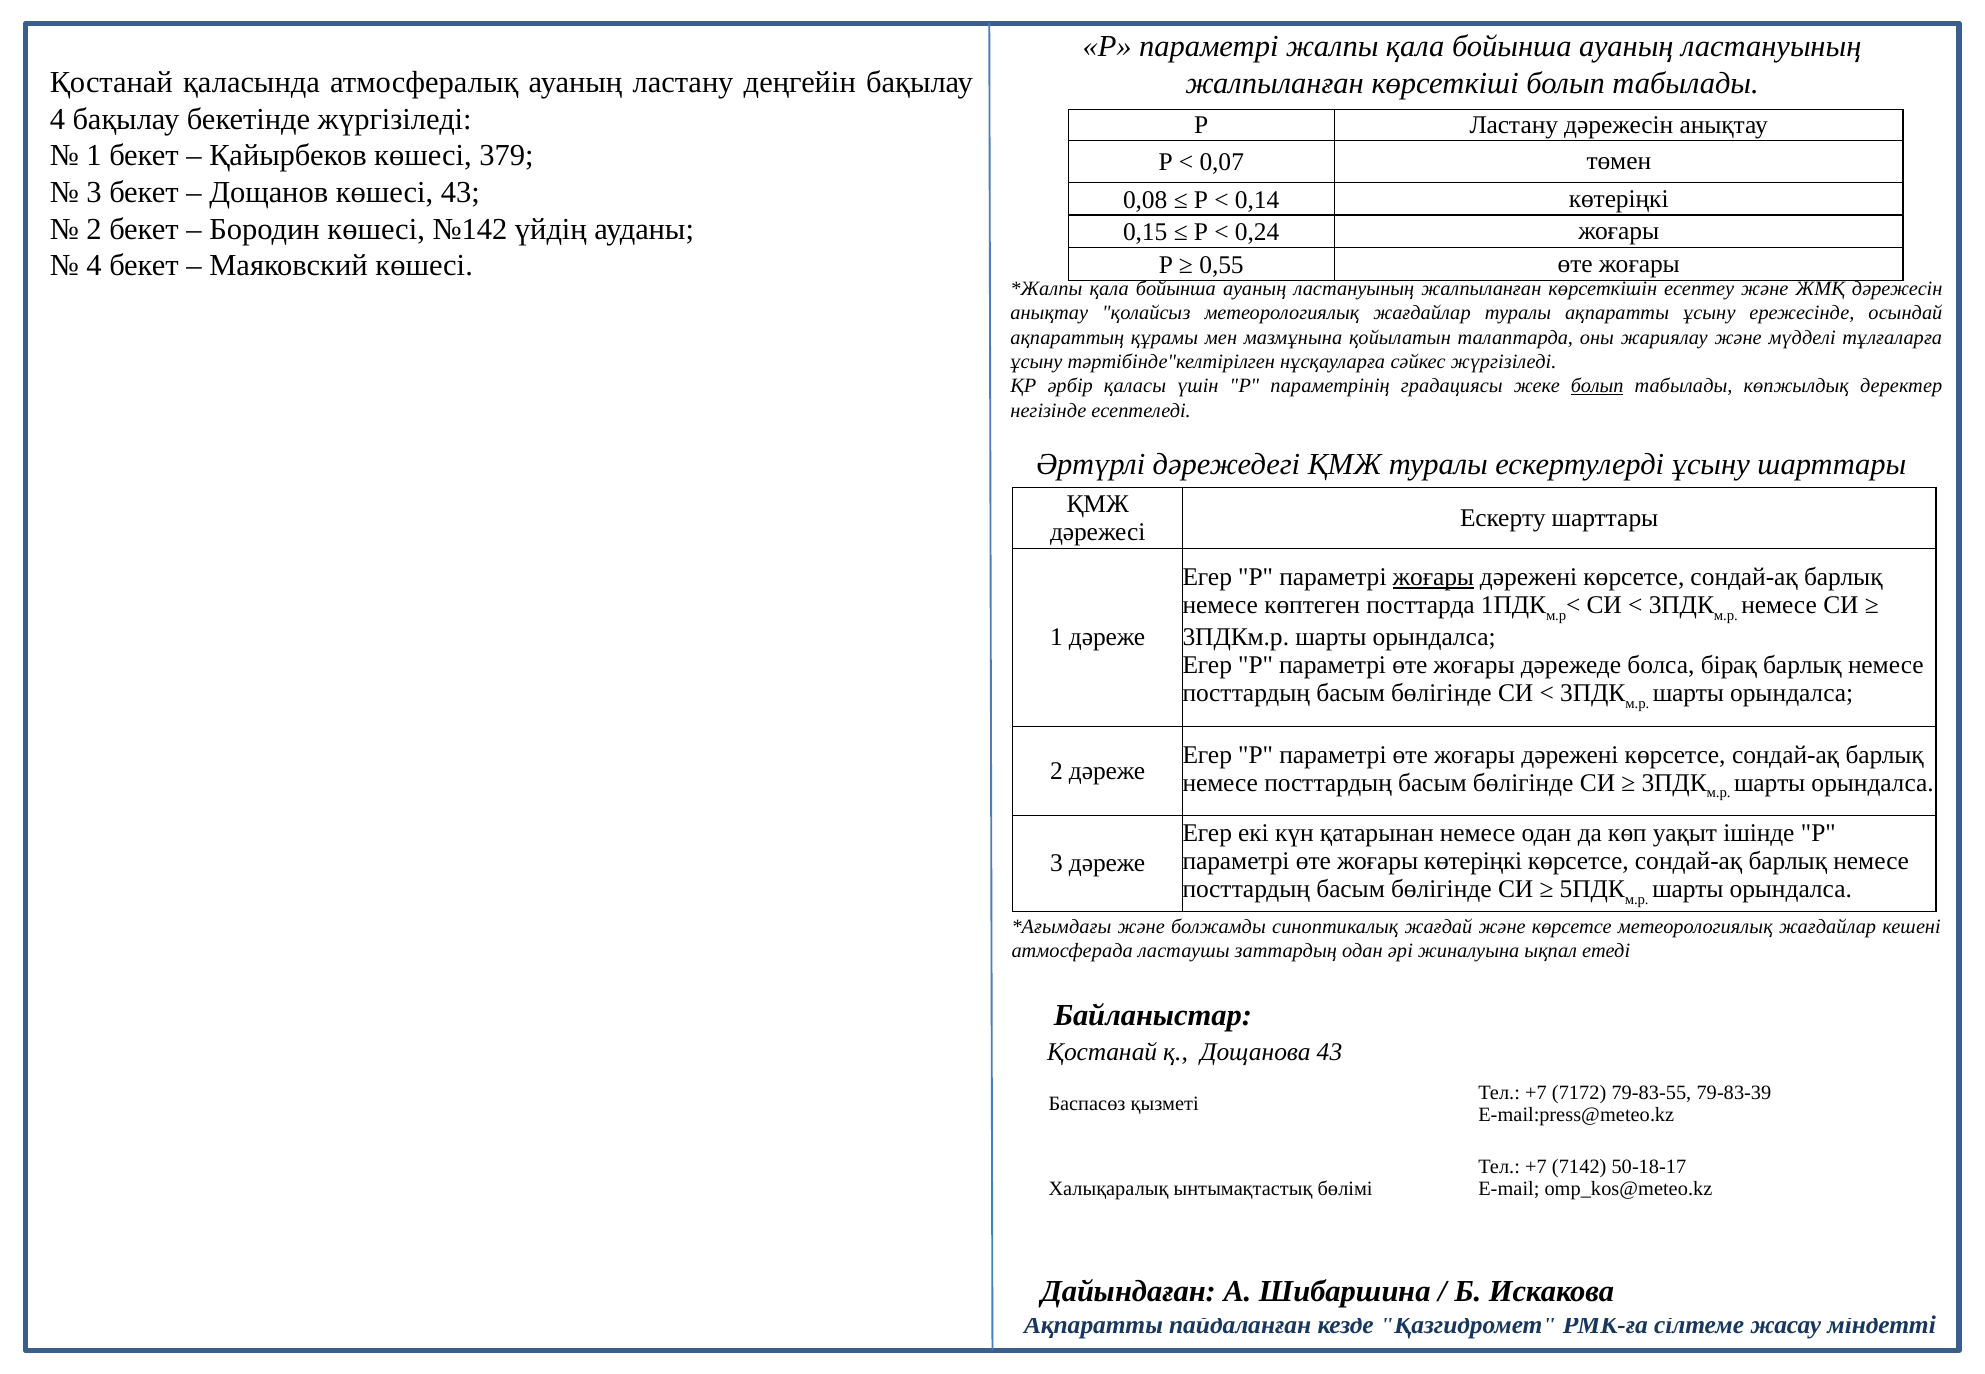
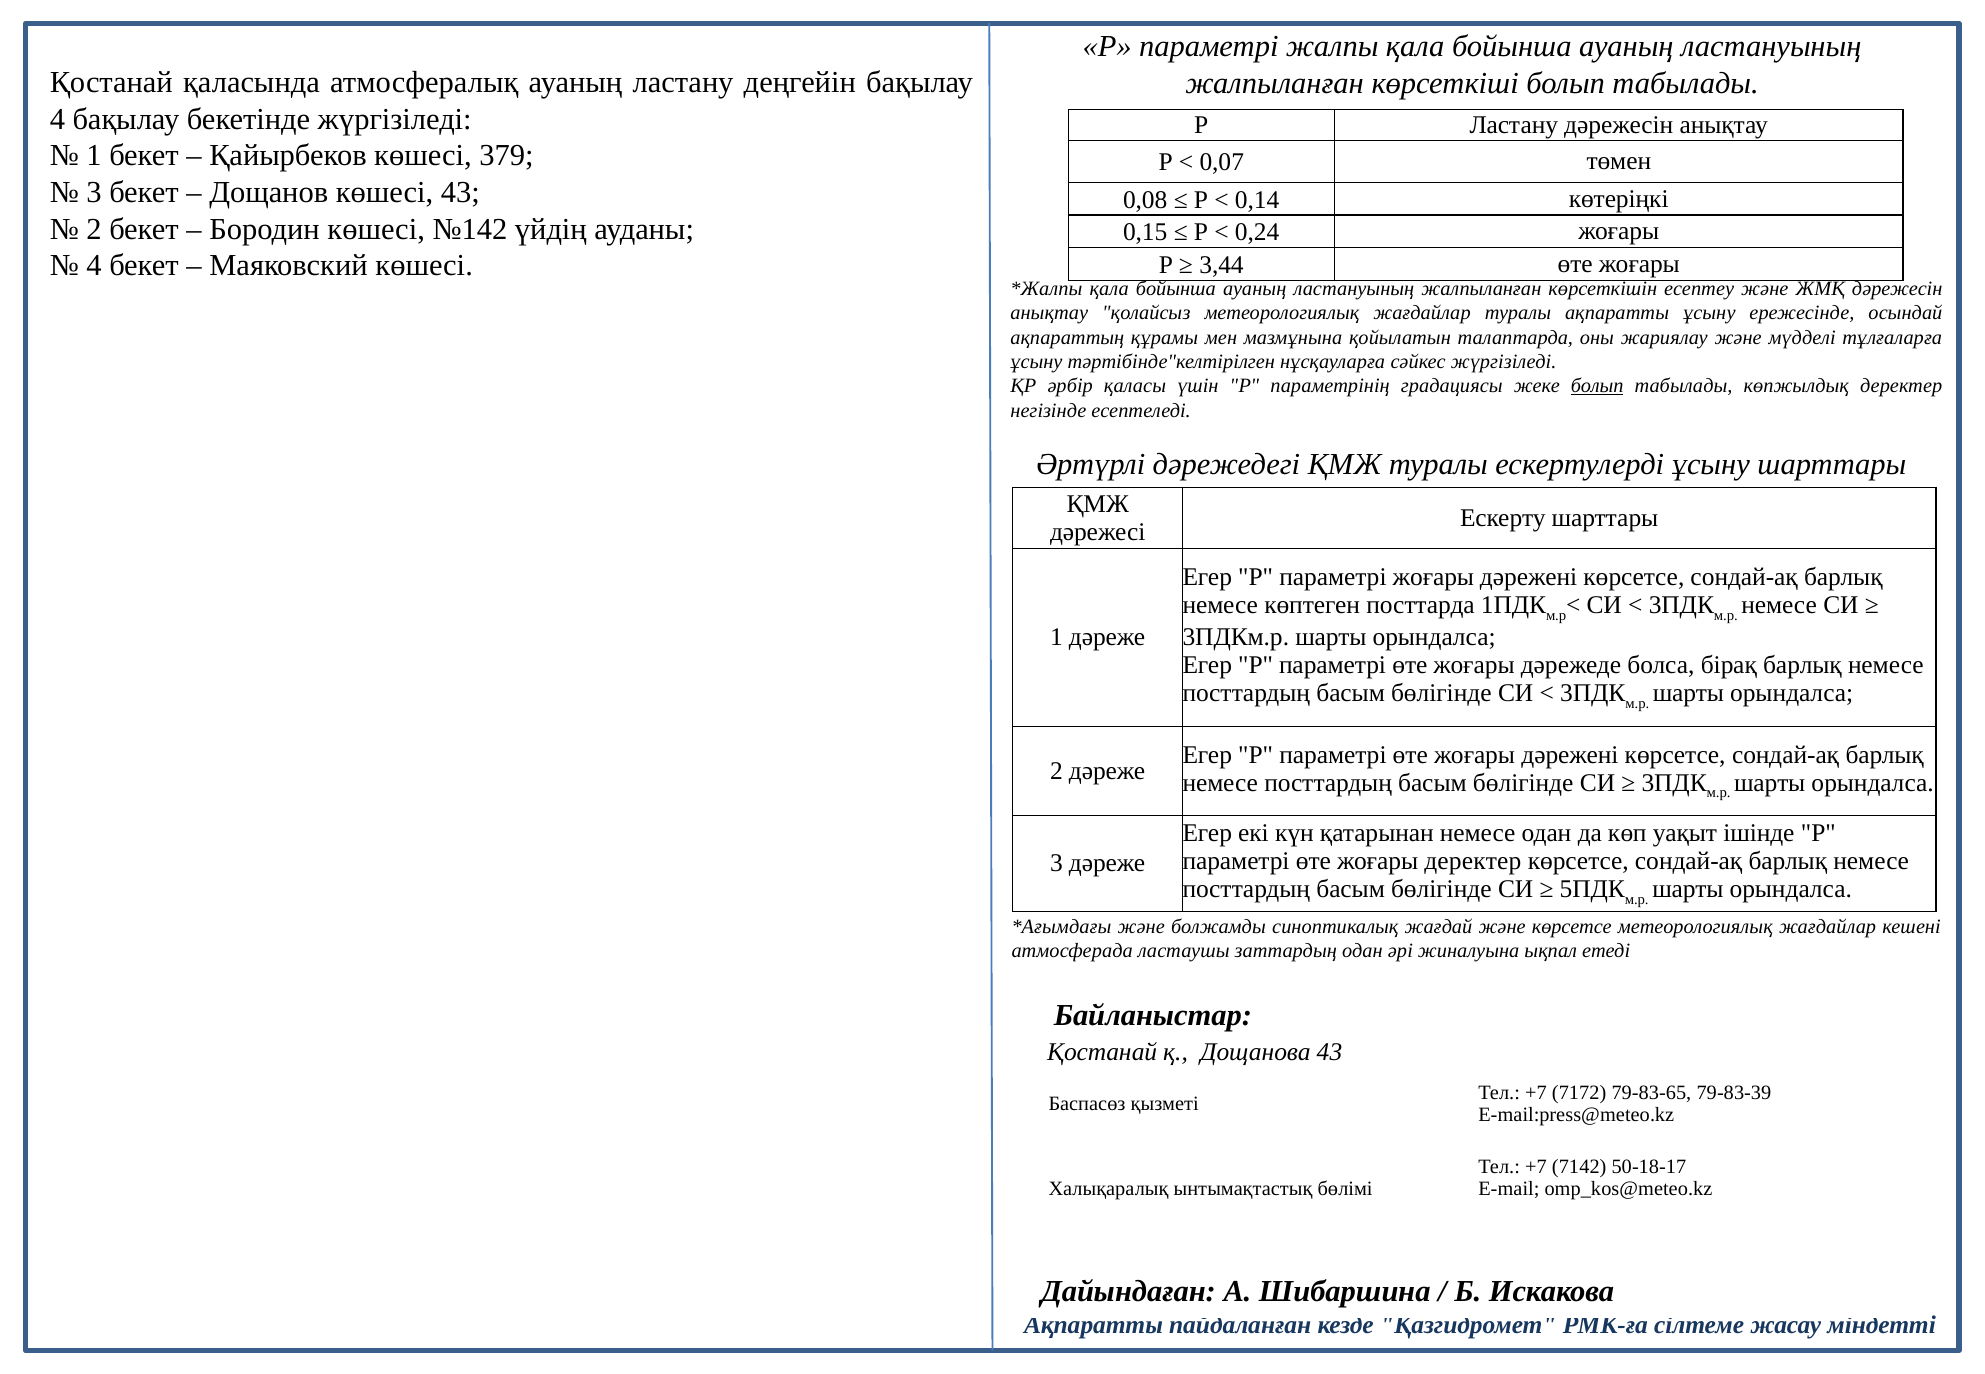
0,55: 0,55 -> 3,44 (1222, 265)
жоғары underline: present -> none (1433, 577)
жоғары көтеріңкі: көтеріңкі -> деректер (1473, 861)
79-83-55: 79-83-55 -> 79-83-65 (1651, 1093)
